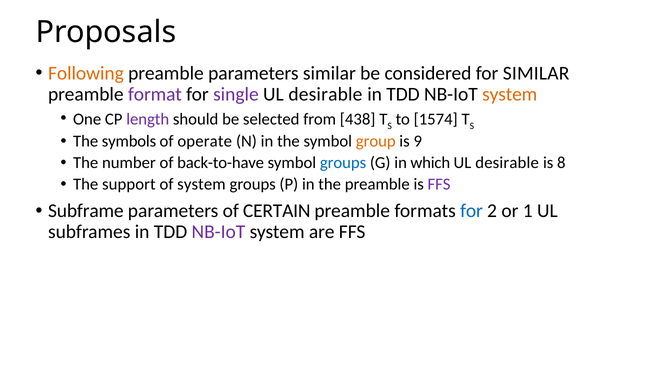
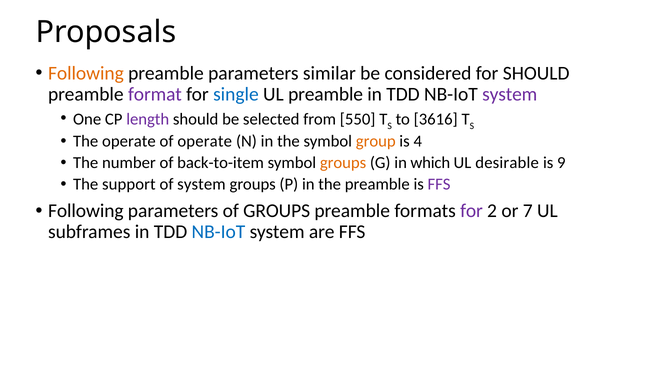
for SIMILAR: SIMILAR -> SHOULD (536, 73)
single colour: purple -> blue (236, 94)
desirable: desirable -> preamble (326, 94)
system colour: orange -> purple (510, 94)
438: 438 -> 550 (358, 119)
1574: 1574 -> 3616 (436, 119)
The symbols: symbols -> operate (129, 141)
9: 9 -> 4 (418, 141)
back-to-have: back-to-have -> back-to-item (221, 163)
groups colour: blue -> orange (343, 163)
8: 8 -> 9 (561, 163)
Subframe: Subframe -> Following (86, 211)
of CERTAIN: CERTAIN -> GROUPS (277, 211)
for colour: blue -> purple (472, 211)
1: 1 -> 7 (528, 211)
NB-IoT colour: purple -> blue (218, 232)
